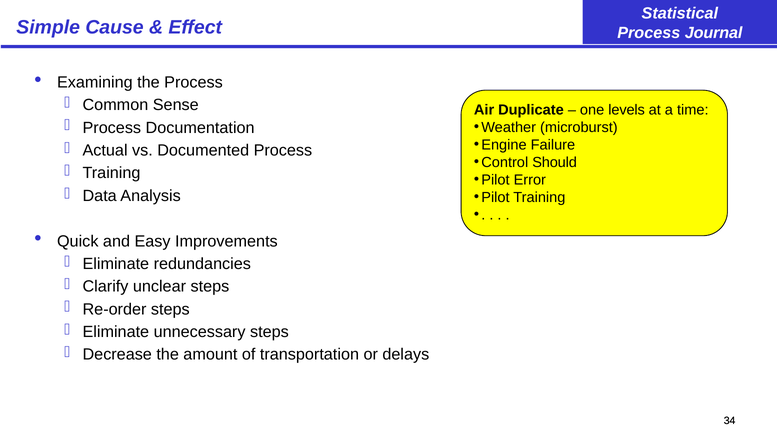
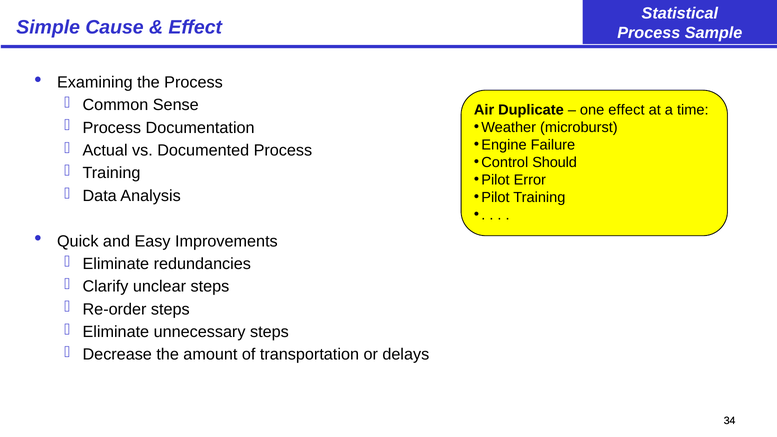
Journal: Journal -> Sample (714, 33)
one levels: levels -> effect (626, 110)
